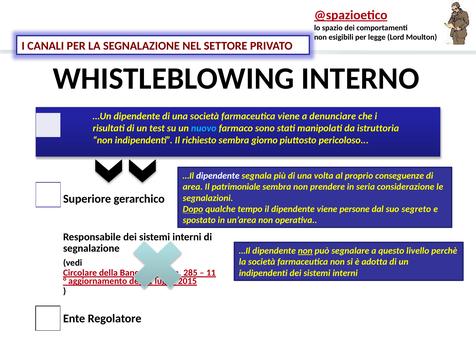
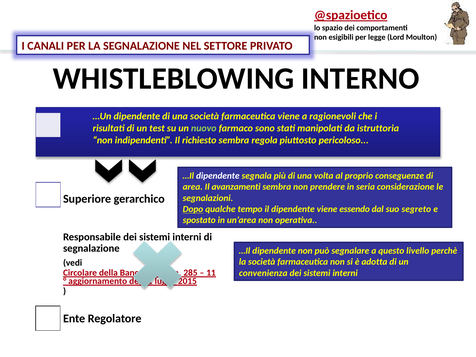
denunciare: denunciare -> ragionevoli (333, 116)
nuovo colour: light blue -> light green (204, 128)
giorno: giorno -> regola (264, 140)
patrimoniale: patrimoniale -> avanzamenti (236, 187)
persone: persone -> essendo (355, 209)
non underline: present -> none (305, 251)
indipendenti: indipendenti -> convenienza (263, 273)
